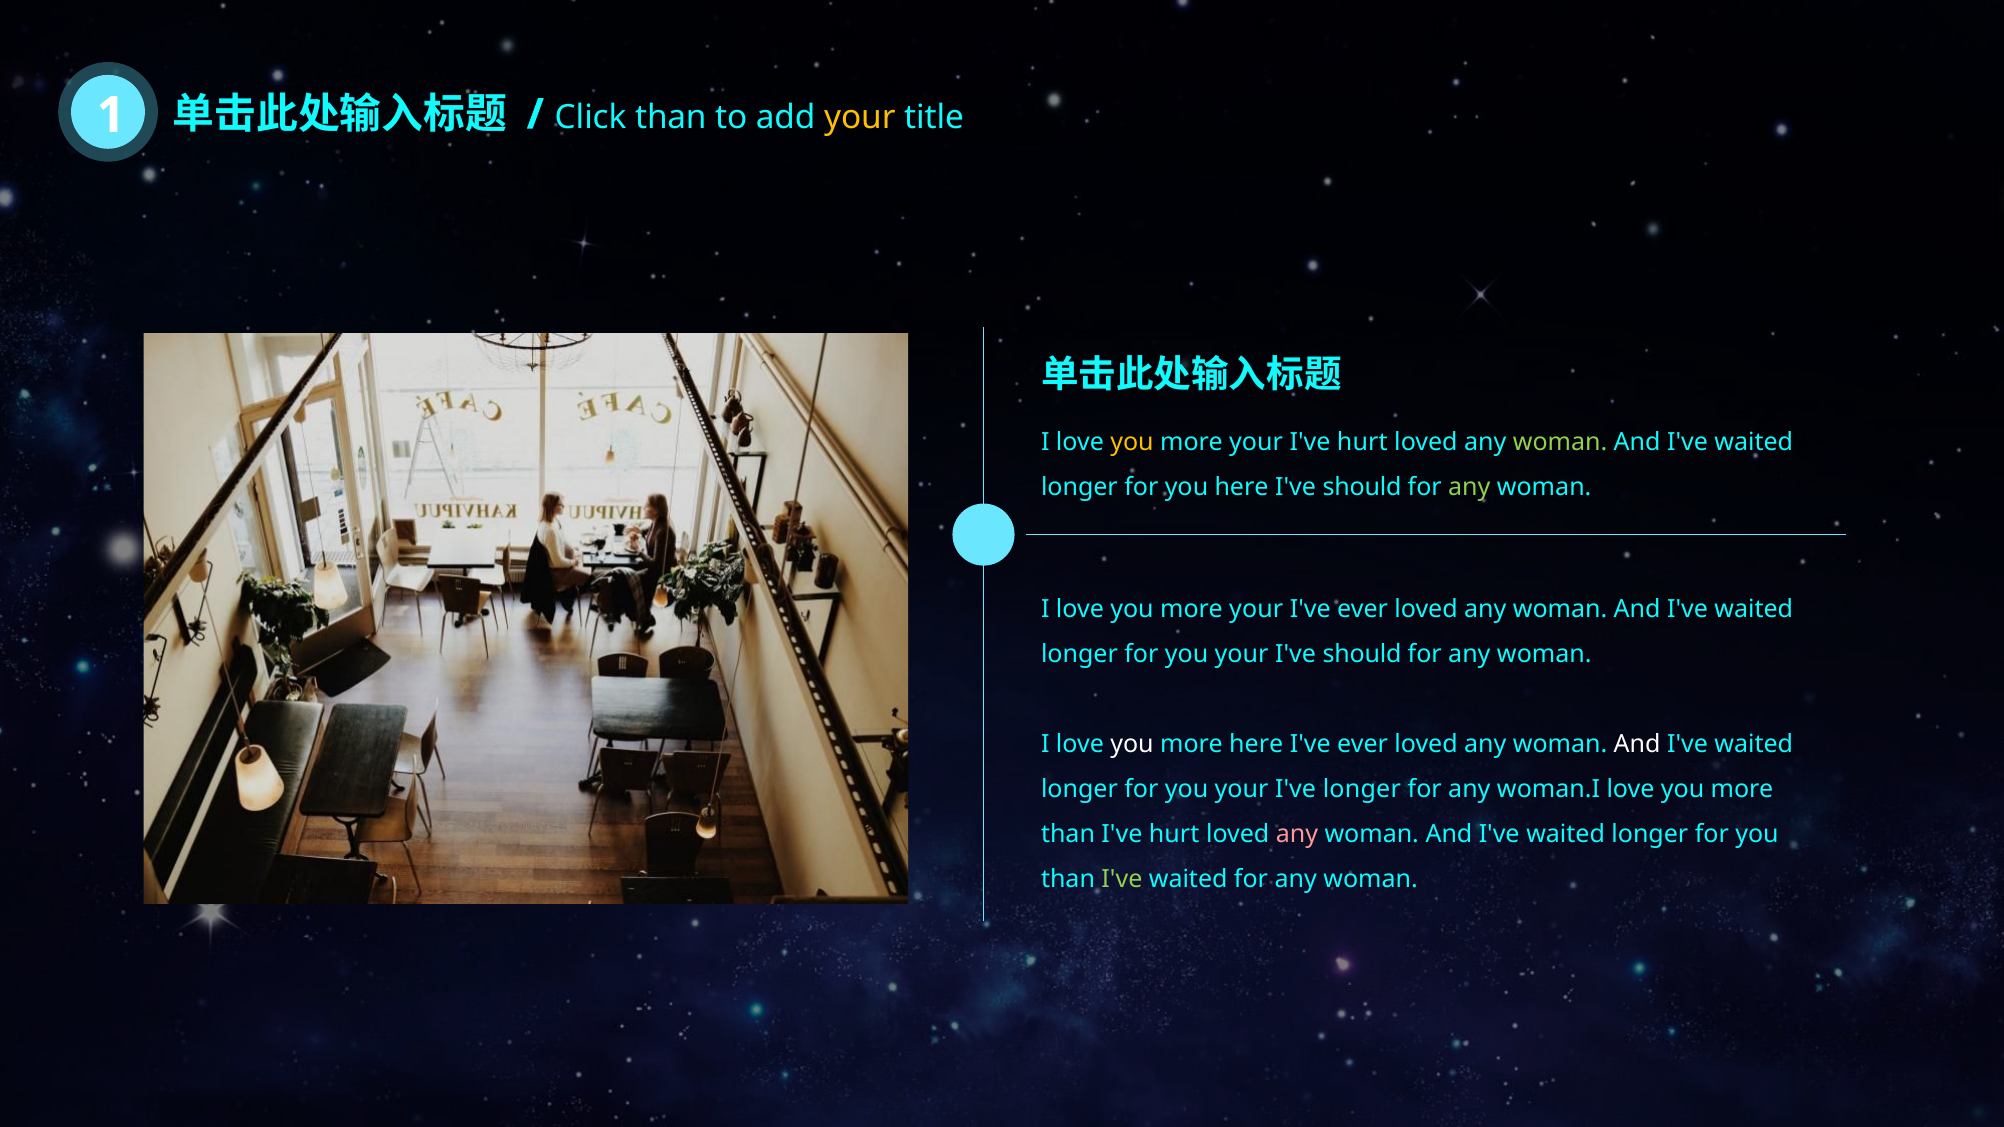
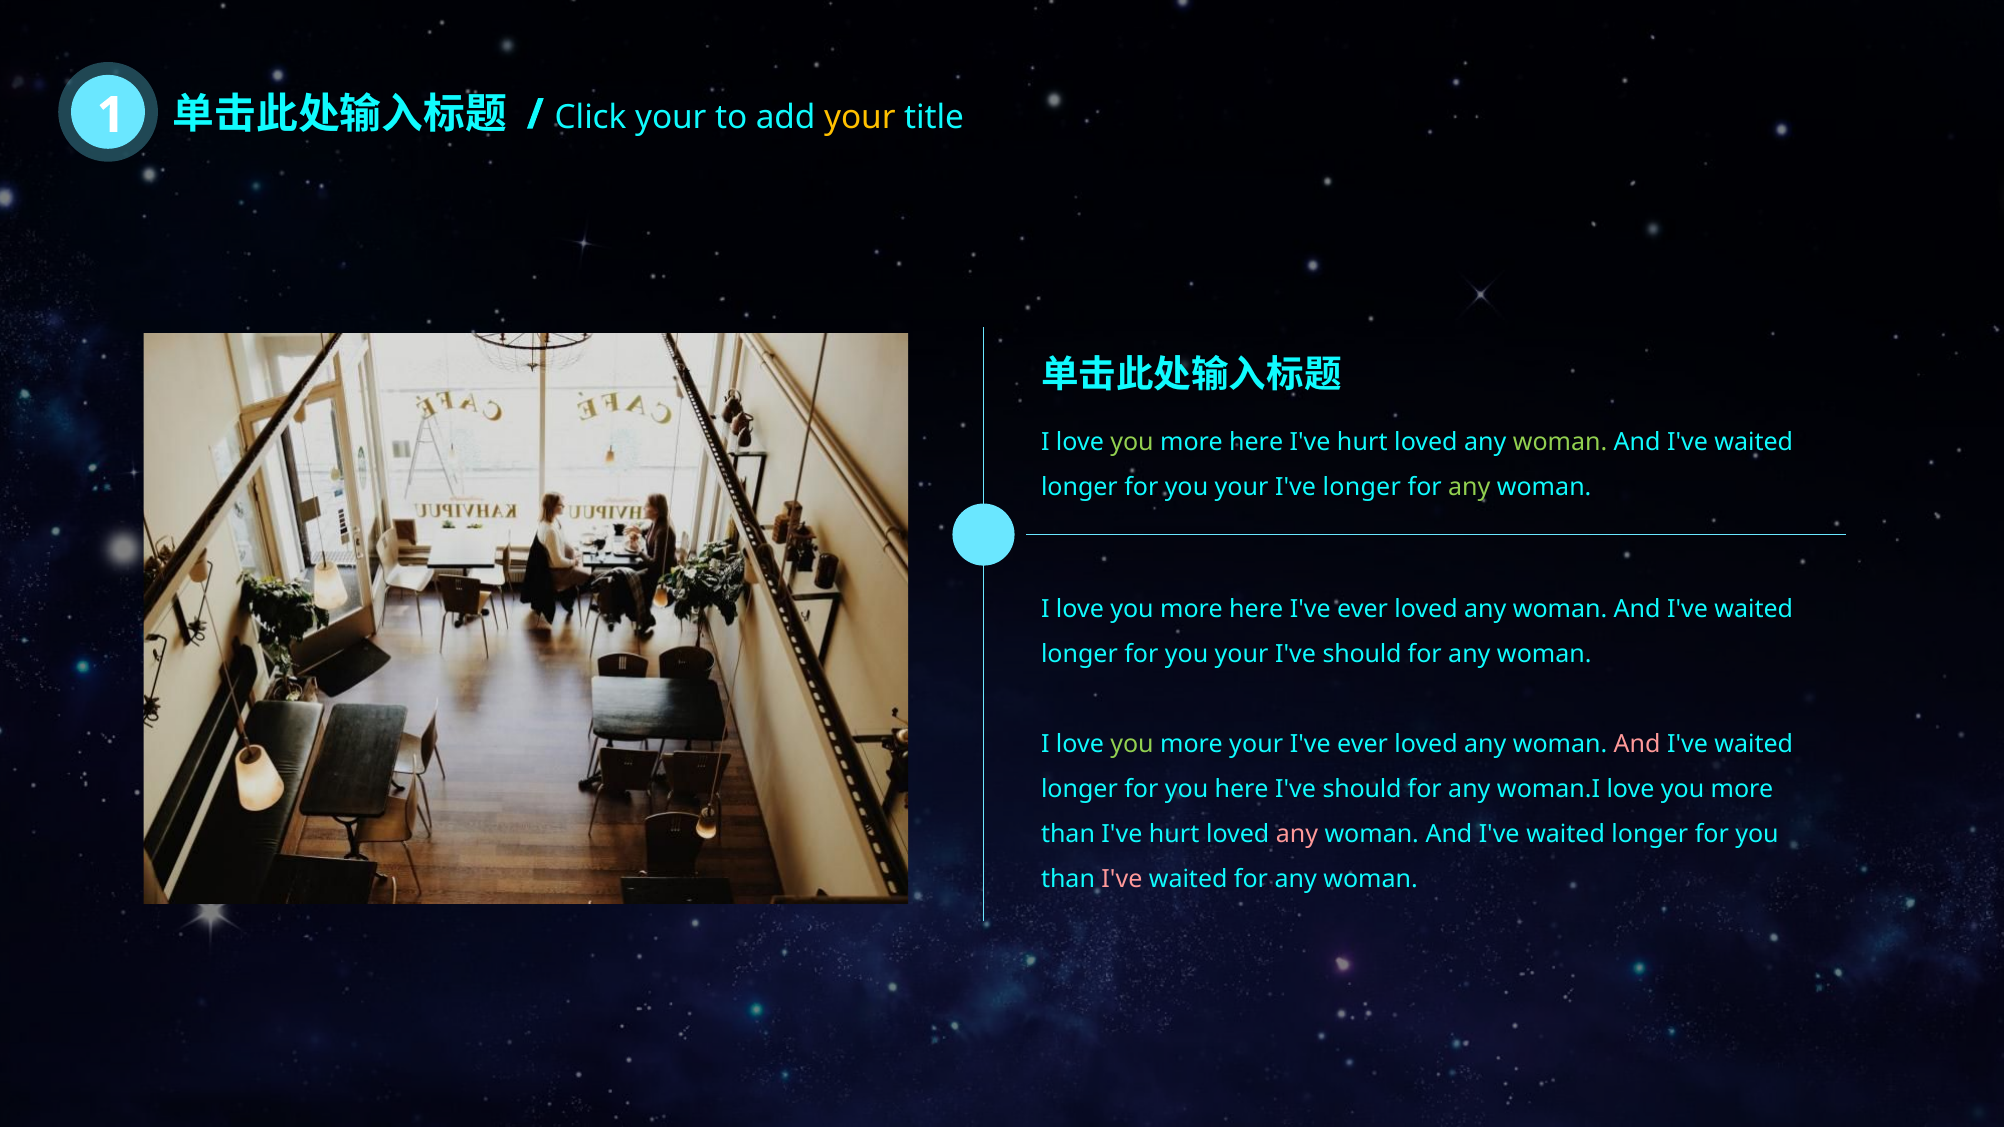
Click than: than -> your (671, 117)
you colour: yellow -> light green (1132, 442)
your: your -> here (1256, 442)
here: here -> your (1242, 487)
should: should -> longer (1362, 487)
your: your -> here (1256, 609)
you colour: white -> light green (1132, 744)
more here: here -> your (1256, 744)
And colour: white -> pink (1637, 744)
your: your -> here (1242, 790)
longer: longer -> should (1362, 790)
I've colour: light green -> pink (1122, 880)
